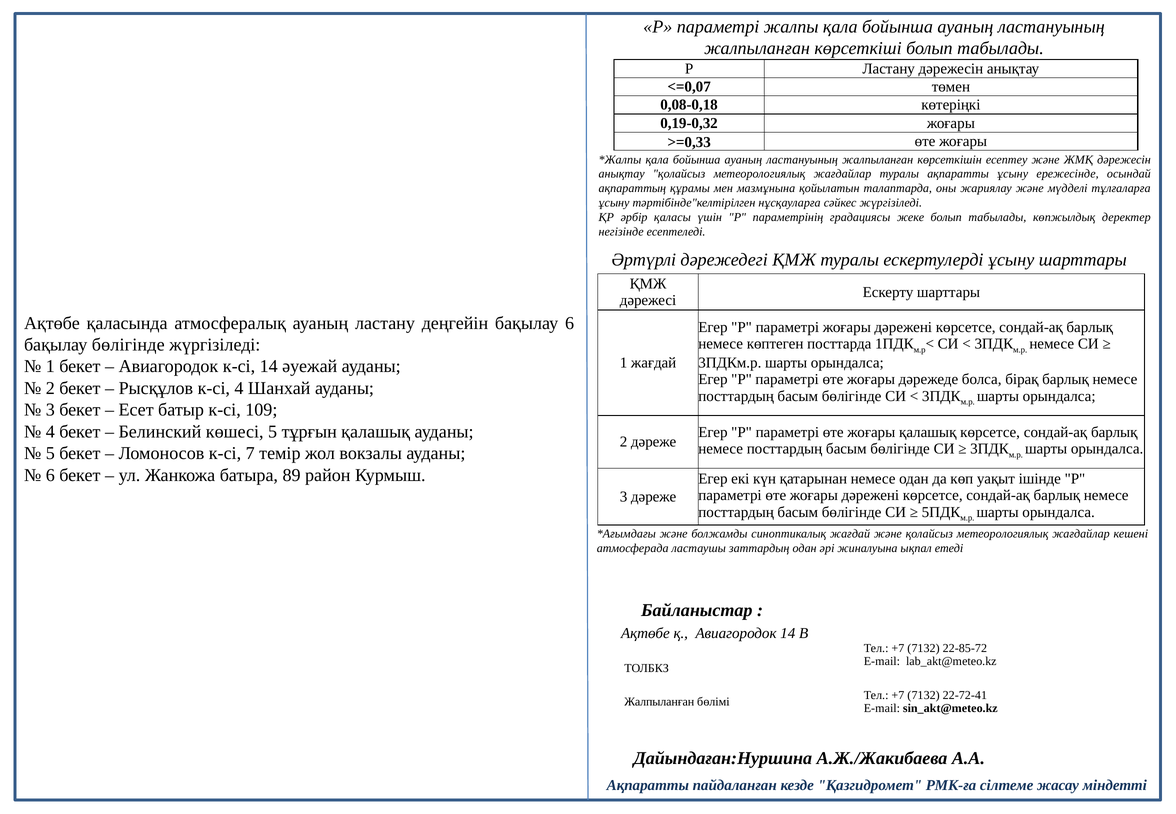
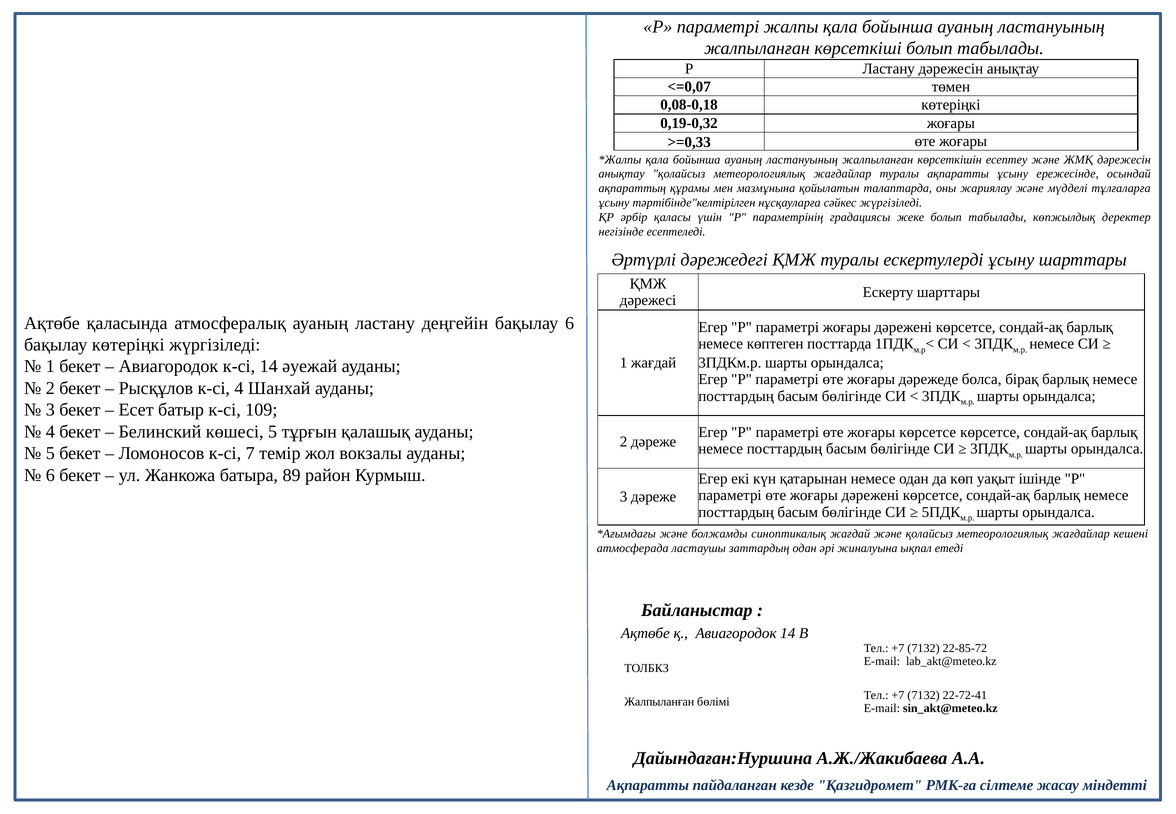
бақылау бөлігінде: бөлігінде -> көтеріңкі (128, 345)
жоғары қалашық: қалашық -> көрсетсе (928, 432)
